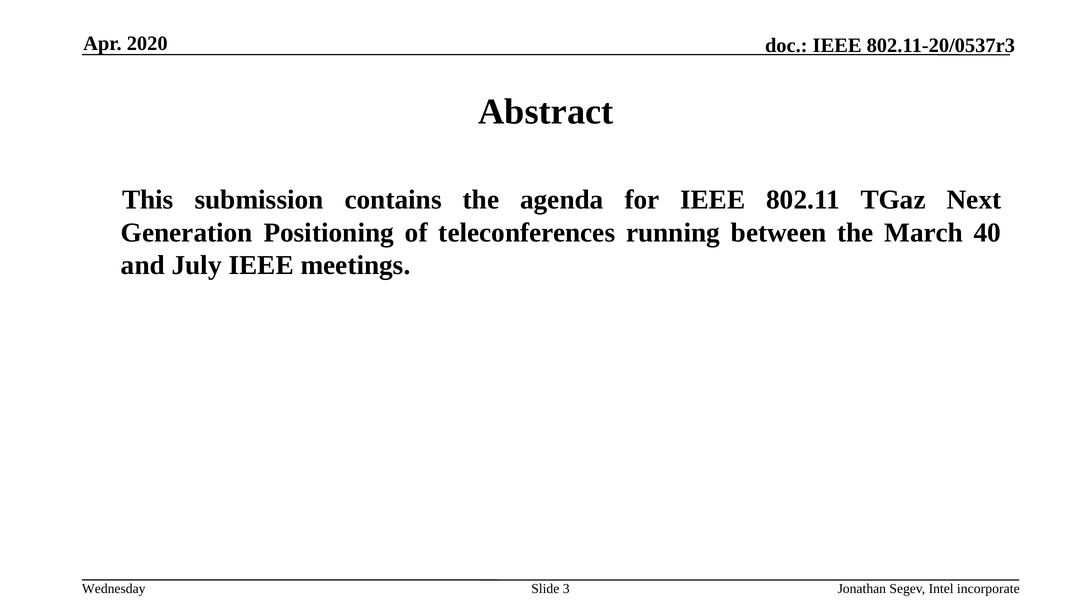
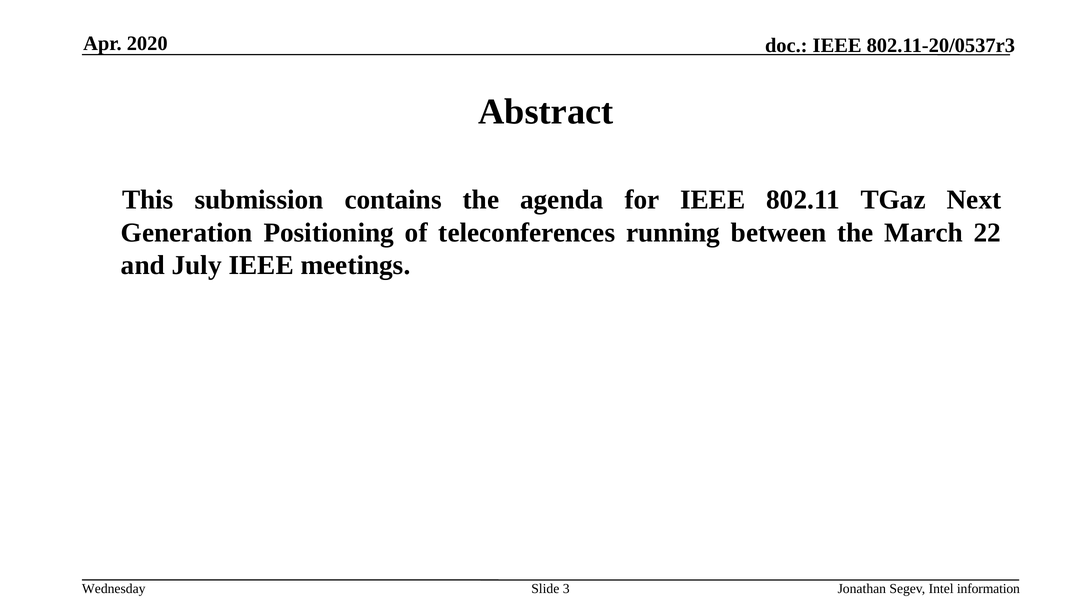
40: 40 -> 22 (987, 233)
incorporate: incorporate -> information (988, 589)
